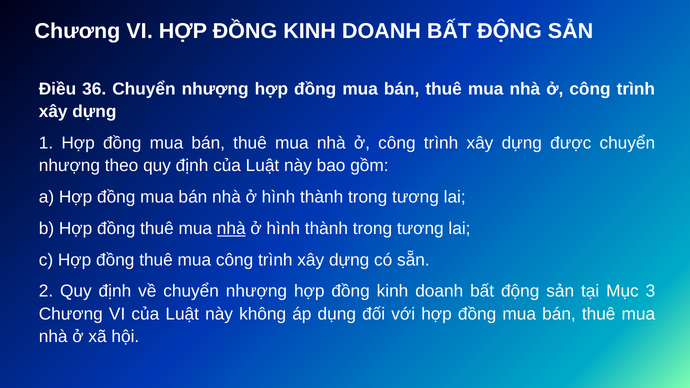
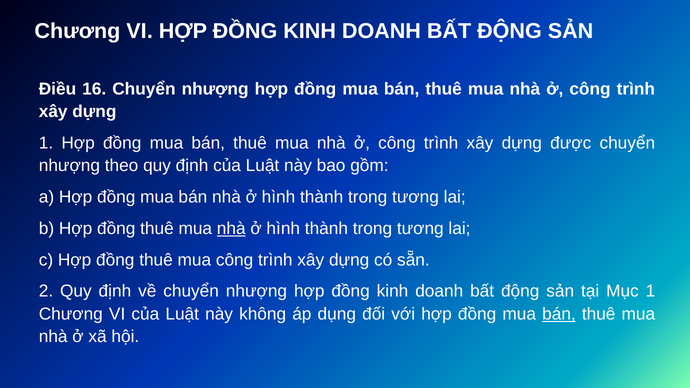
36: 36 -> 16 (94, 89)
Mục 3: 3 -> 1 (650, 291)
bán underline: none -> present (559, 314)
